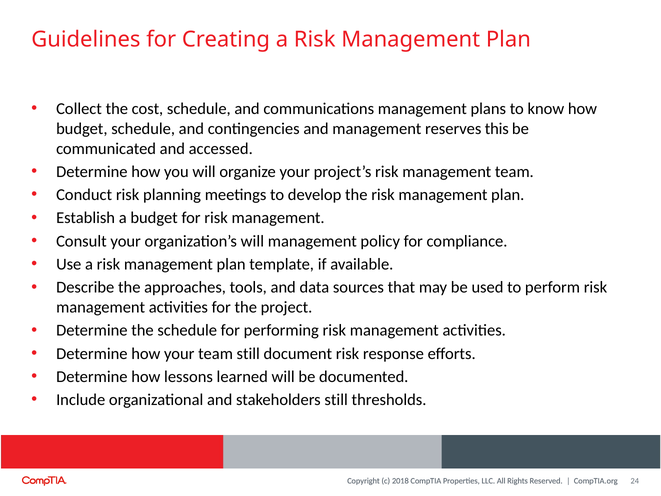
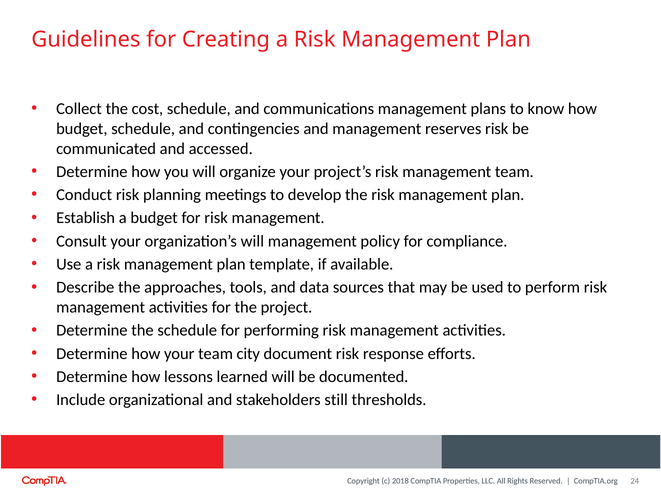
reserves this: this -> risk (497, 129)
team still: still -> city (248, 353)
